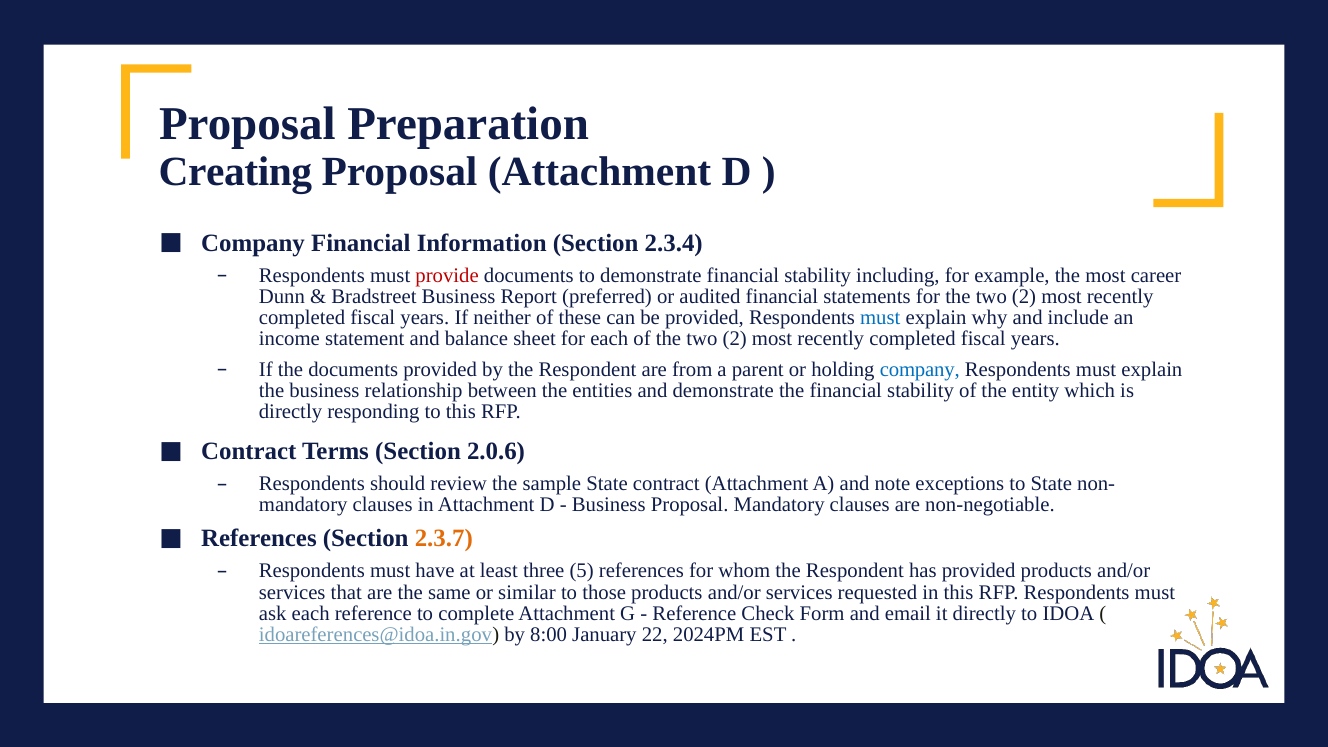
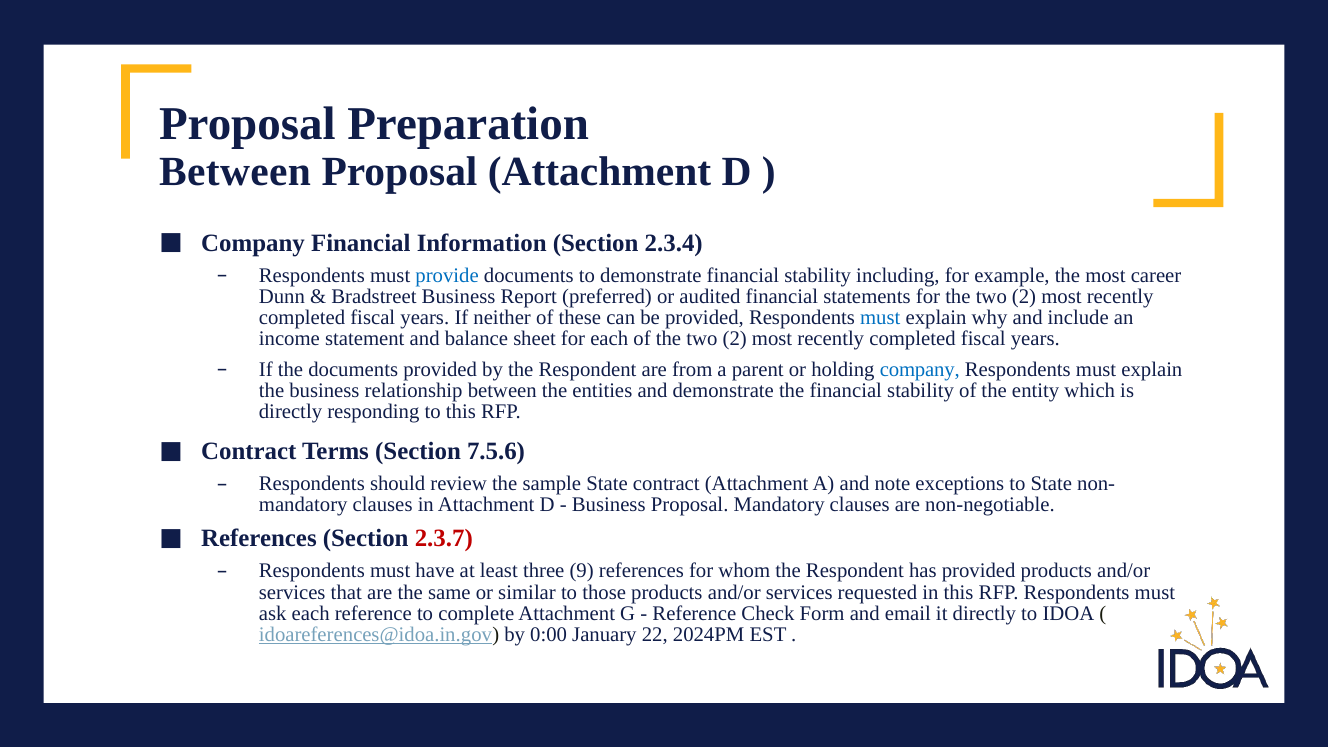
Creating: Creating -> Between (235, 172)
provide colour: red -> blue (447, 275)
2.0.6: 2.0.6 -> 7.5.6 (496, 451)
2.3.7 colour: orange -> red (444, 538)
5: 5 -> 9 (582, 571)
8:00: 8:00 -> 0:00 (549, 634)
